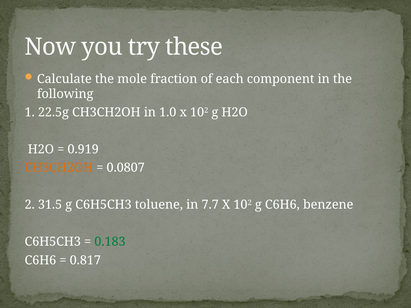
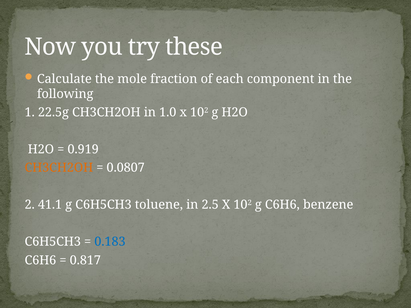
31.5: 31.5 -> 41.1 (50, 205)
7.7: 7.7 -> 2.5 (210, 205)
0.183 colour: green -> blue (110, 242)
